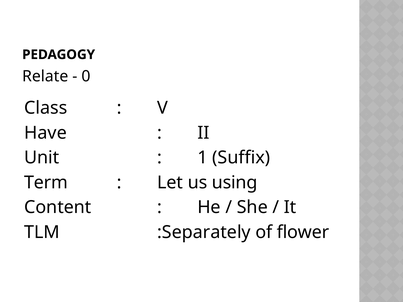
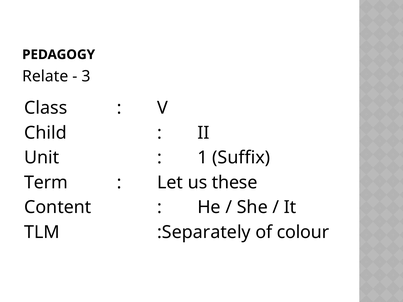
0: 0 -> 3 (86, 76)
Have: Have -> Child (46, 133)
using: using -> these (235, 183)
flower: flower -> colour (303, 232)
